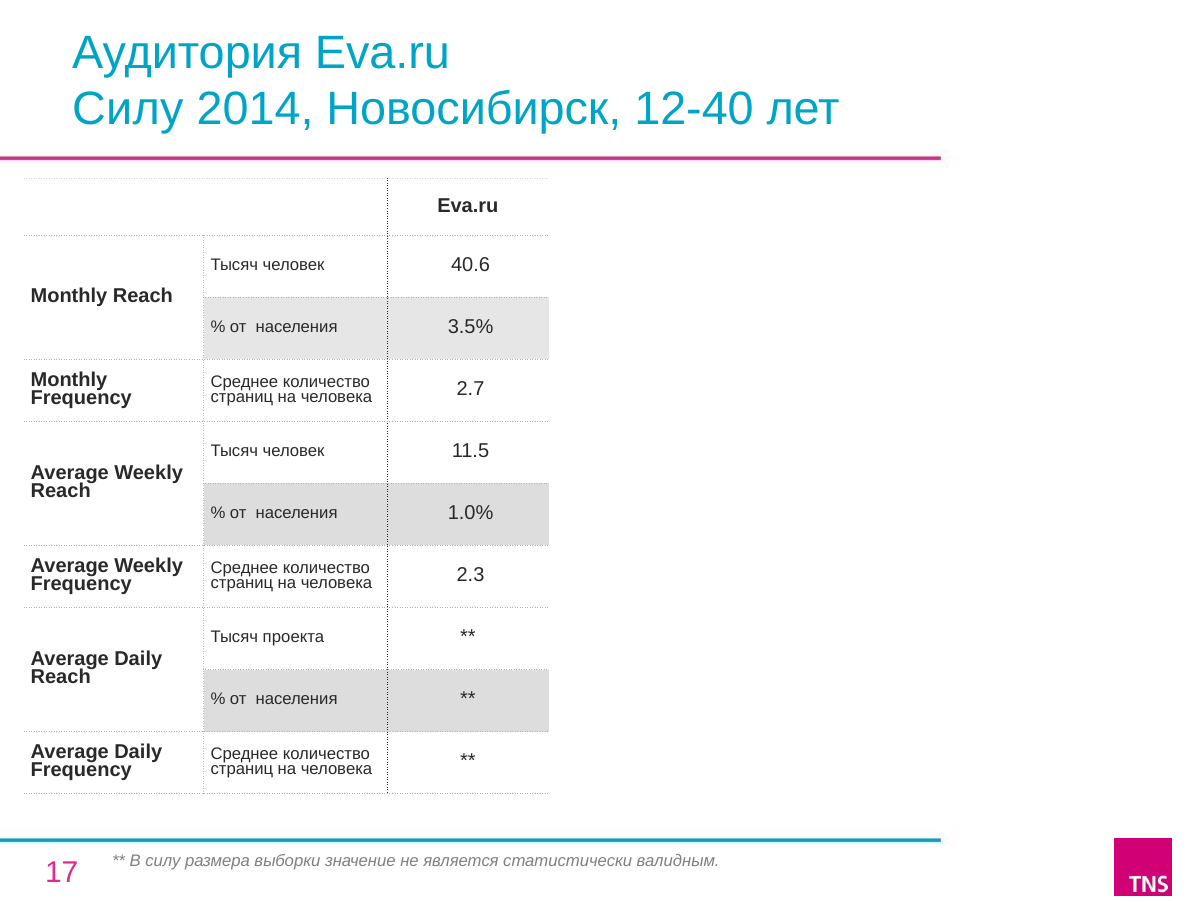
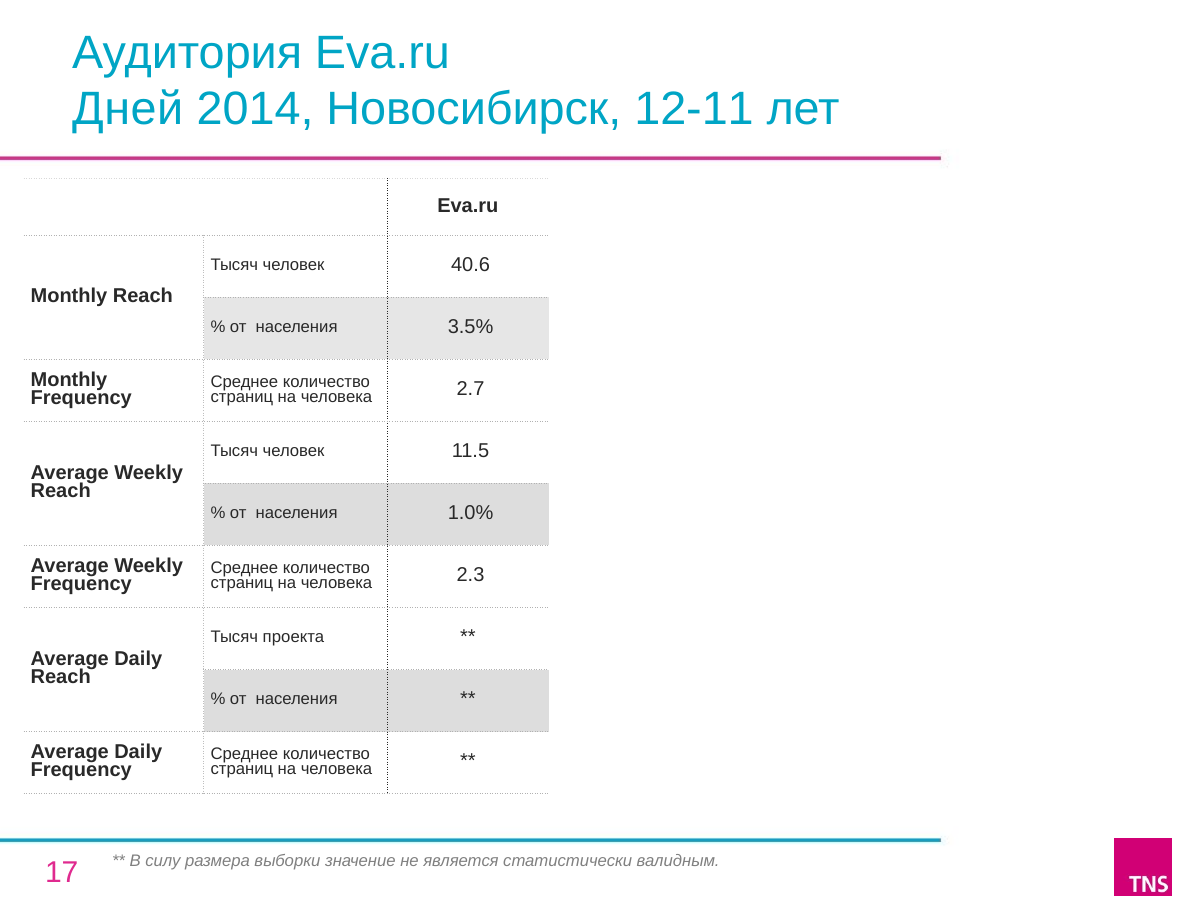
Силу: Силу -> Дней (128, 109)
12-40: 12-40 -> 12-11 (694, 109)
